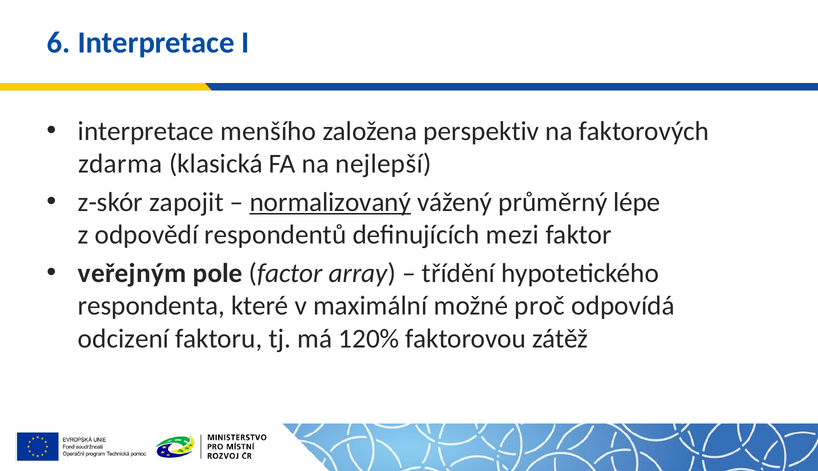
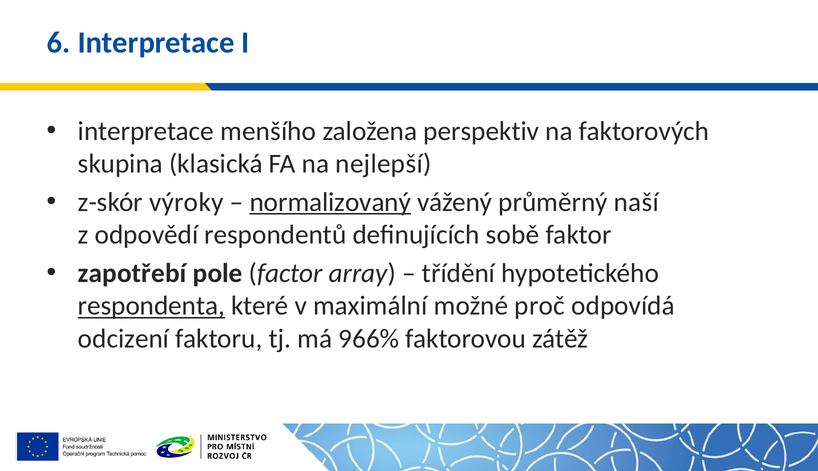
zdarma: zdarma -> skupina (120, 164)
zapojit: zapojit -> výroky (186, 202)
lépe: lépe -> naší (636, 202)
mezi: mezi -> sobě (513, 235)
veřejným: veřejným -> zapotřebí (132, 273)
respondenta underline: none -> present (151, 306)
120%: 120% -> 966% (369, 339)
